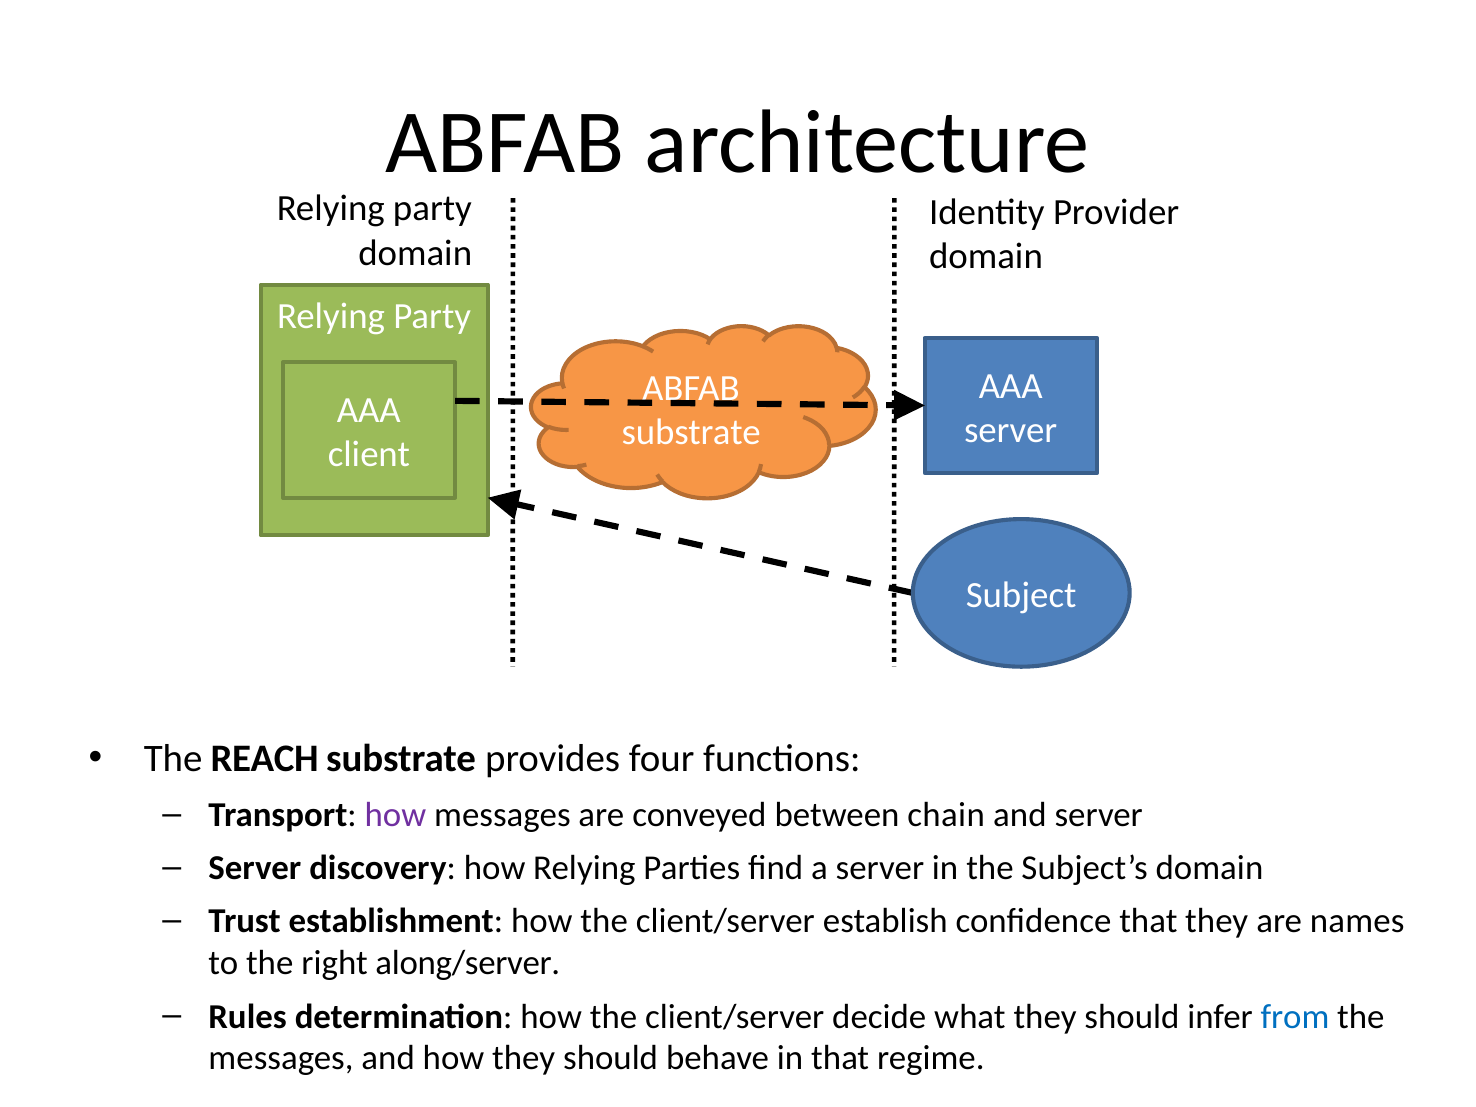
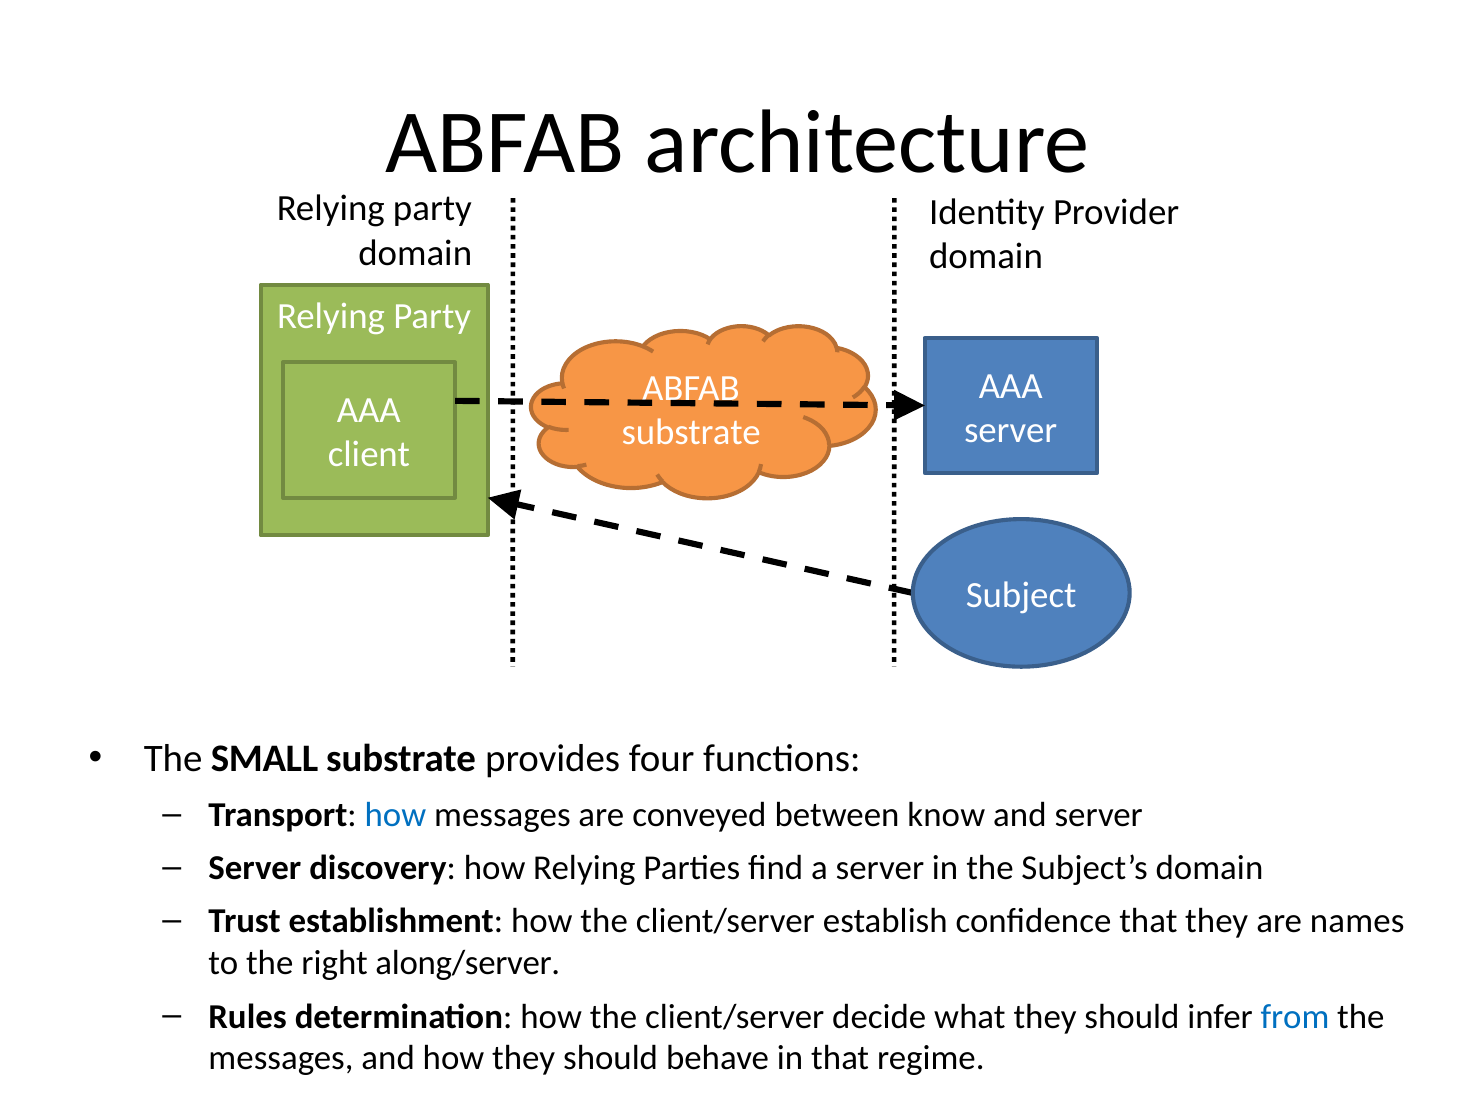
REACH: REACH -> SMALL (265, 759)
how colour: purple -> blue (395, 815)
chain: chain -> know (946, 815)
